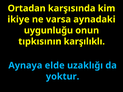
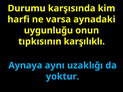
Ortadan: Ortadan -> Durumu (27, 8)
ikiye: ikiye -> harfi (19, 19)
elde: elde -> aynı (55, 66)
